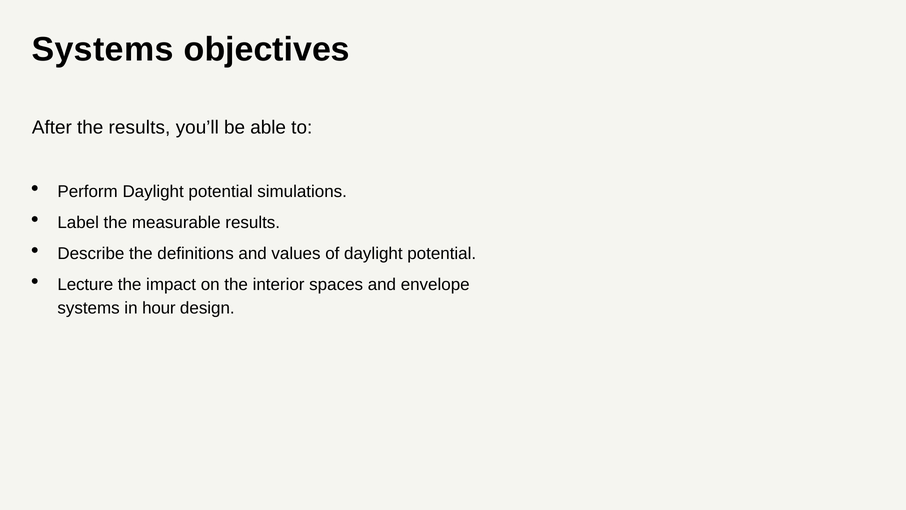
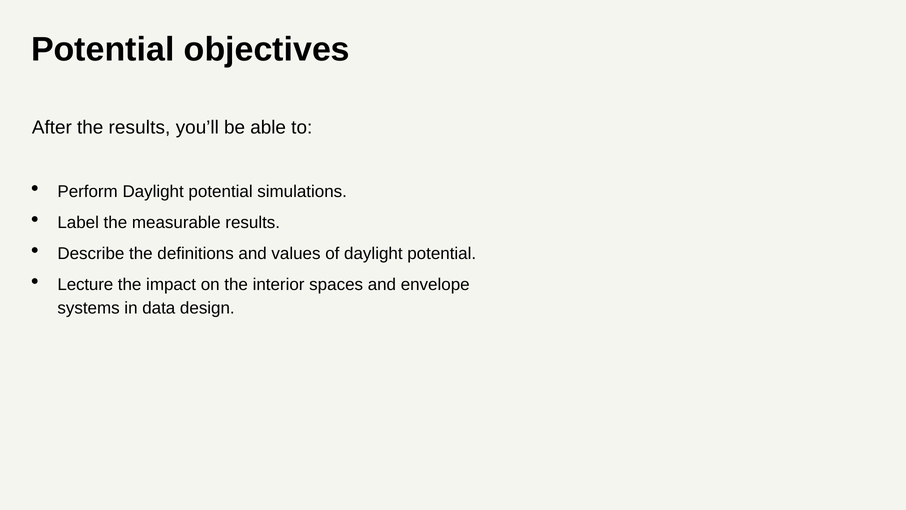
Systems: Systems -> Potential (103, 50)
hour: hour -> data (159, 308)
